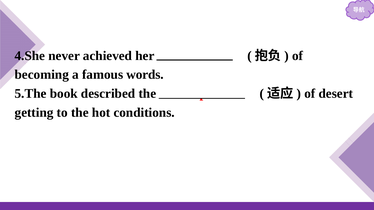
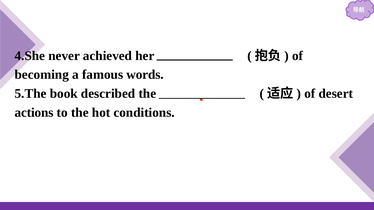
getting: getting -> actions (34, 113)
